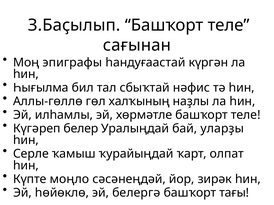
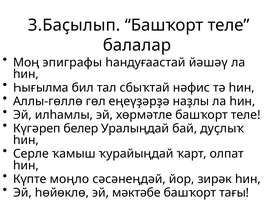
сағынан: сағынан -> балалар (137, 45)
күргән: күргән -> йәшәү (208, 63)
халҡының: халҡының -> еңеүҙәрҙә (139, 102)
уларҙы: уларҙы -> дуҫлыҡ (222, 129)
белергә: белергә -> мәктәбе (136, 193)
